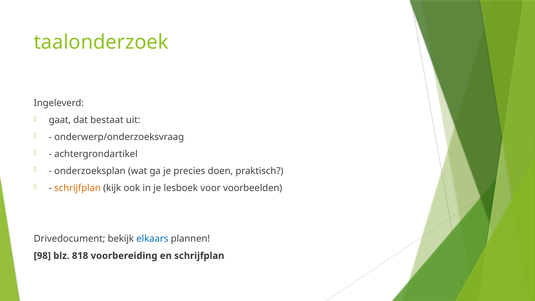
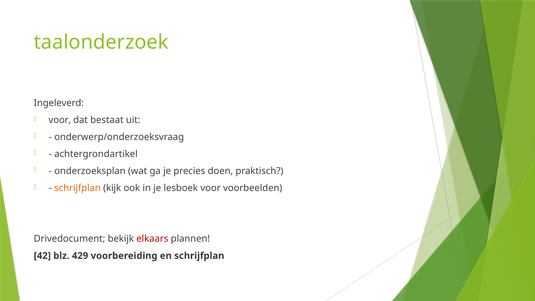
gaat: gaat -> voor (60, 120)
elkaars colour: blue -> red (152, 239)
98: 98 -> 42 (42, 256)
818: 818 -> 429 (80, 256)
